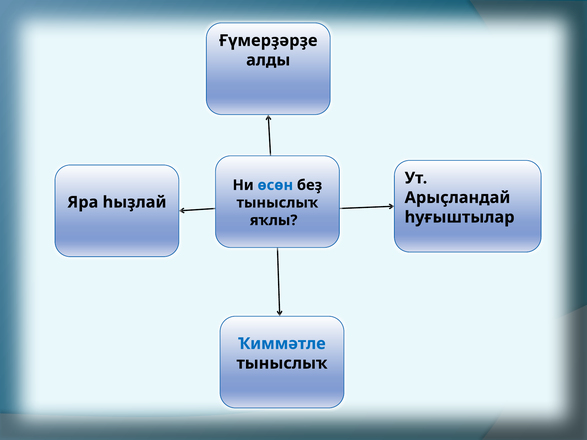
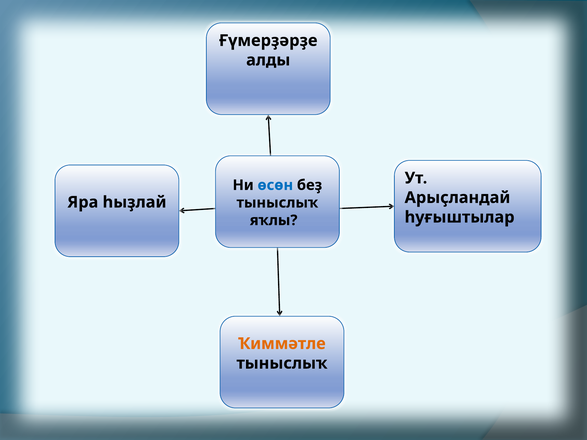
Ҡиммәтле colour: blue -> orange (282, 344)
